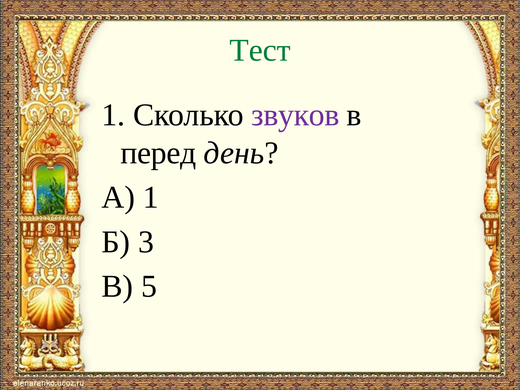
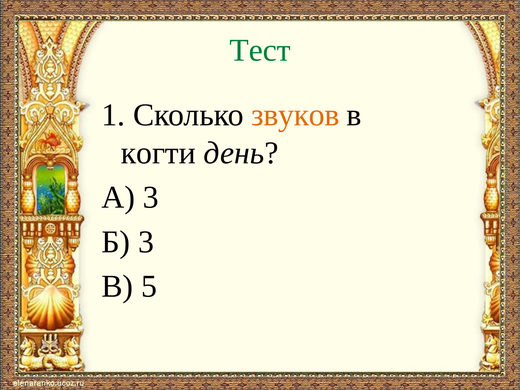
звуков colour: purple -> orange (295, 115)
перед: перед -> когти (158, 153)
А 1: 1 -> 3 (151, 197)
